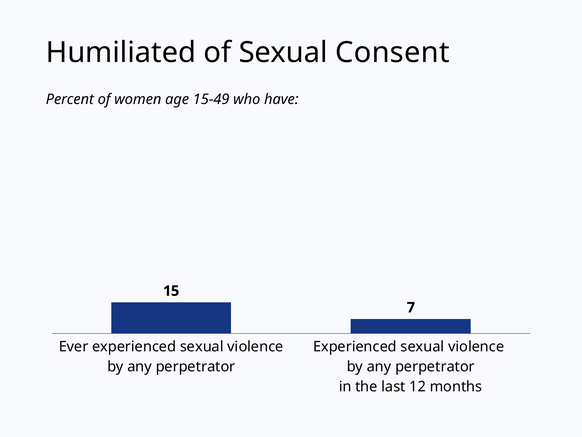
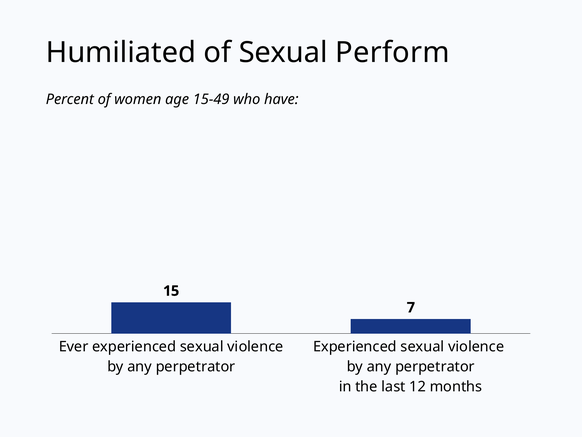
Consent: Consent -> Perform (392, 53)
